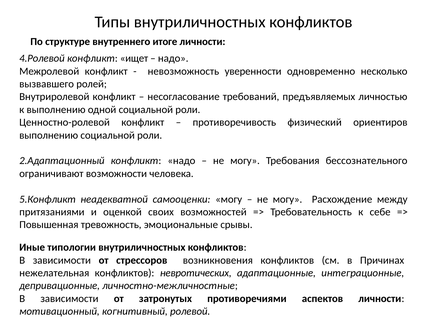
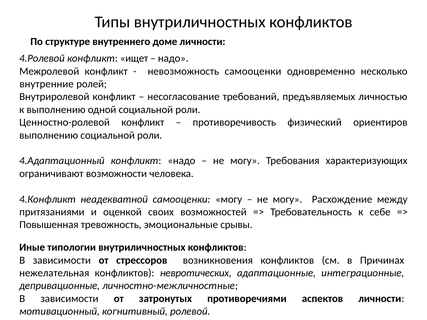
итоге: итоге -> доме (165, 42)
невозможность уверенности: уверенности -> самооценки (253, 71)
вызвавшего: вызвавшего -> внутренние (47, 84)
2.Адаптационный: 2.Адаптационный -> 4.Адаптационный (62, 161)
бессознательного: бессознательного -> характеризующих (367, 161)
5.Конфликт: 5.Конфликт -> 4.Конфликт (48, 199)
